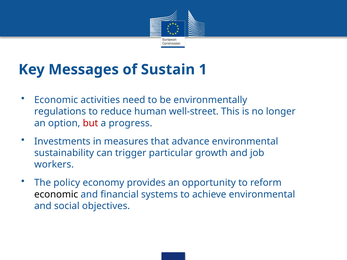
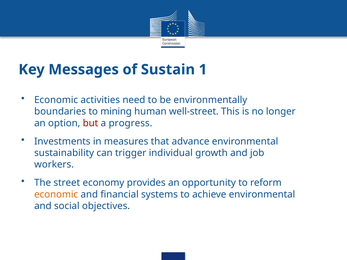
regulations: regulations -> boundaries (60, 112)
reduce: reduce -> mining (116, 112)
particular: particular -> individual (171, 153)
policy: policy -> street (67, 183)
economic colour: black -> orange (56, 195)
